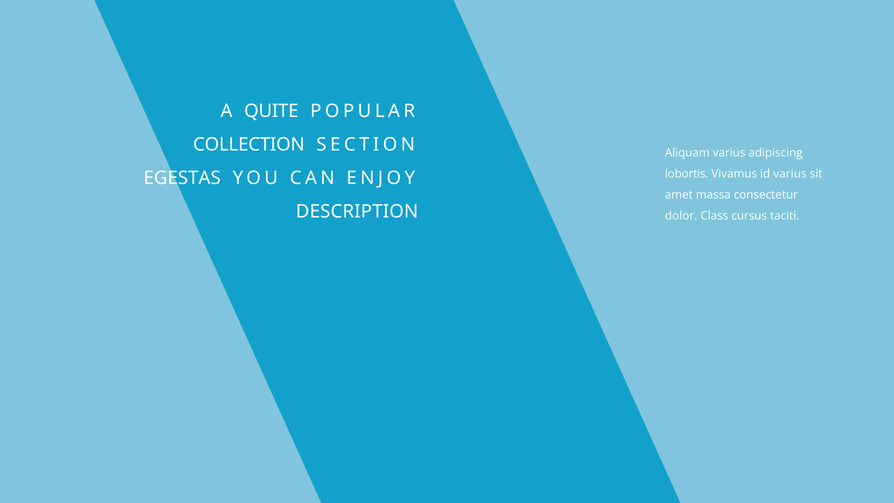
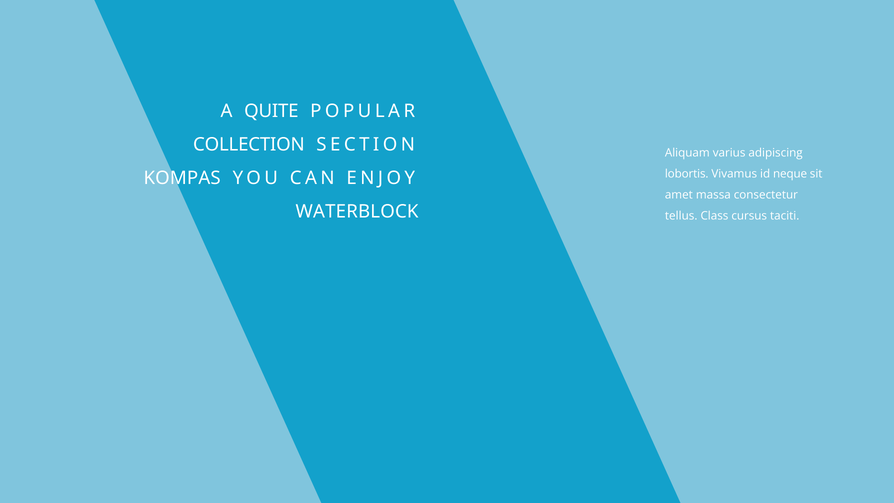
id varius: varius -> neque (790, 174)
EGESTAS: EGESTAS -> KOMPAS (182, 178)
DESCRIPTION: DESCRIPTION -> WATERBLOCK (357, 212)
dolor: dolor -> tellus (681, 216)
